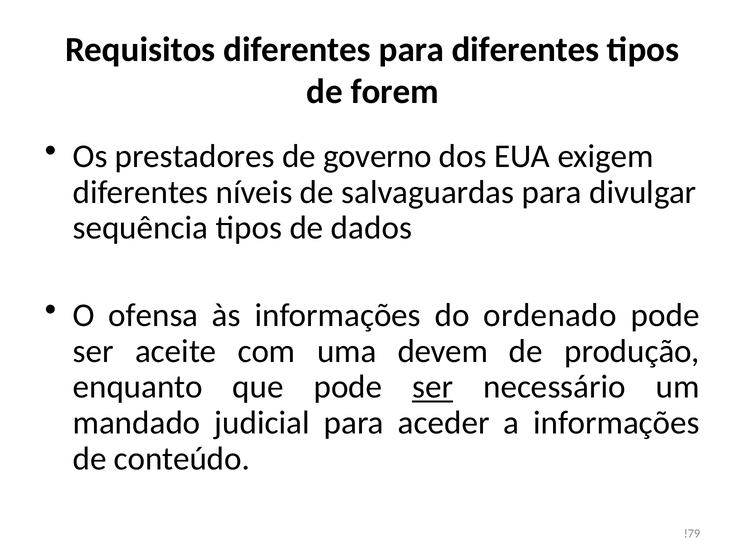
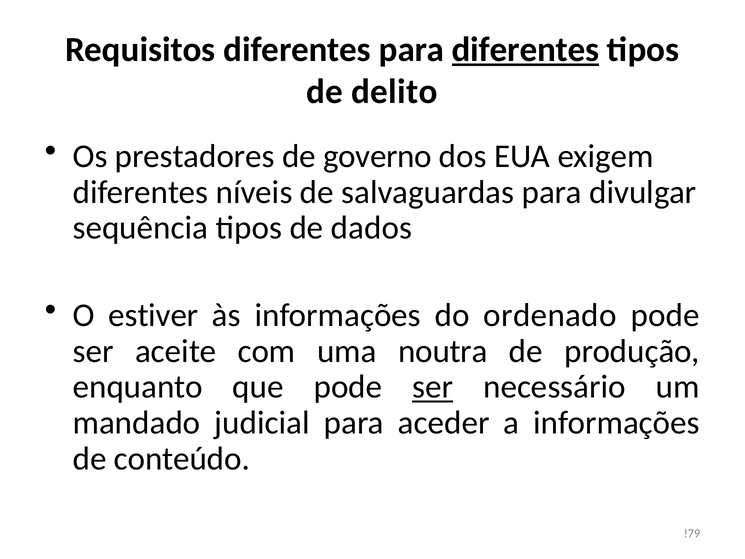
diferentes underline: none -> present (525, 50)
forem: forem -> delito (394, 92)
ofensa: ofensa -> estiver (153, 315)
devem: devem -> noutra (443, 351)
